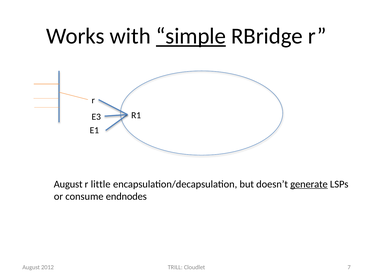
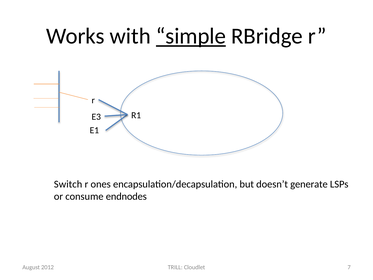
August: August -> Switch (68, 184)
little: little -> ones (101, 184)
generate underline: present -> none (309, 184)
